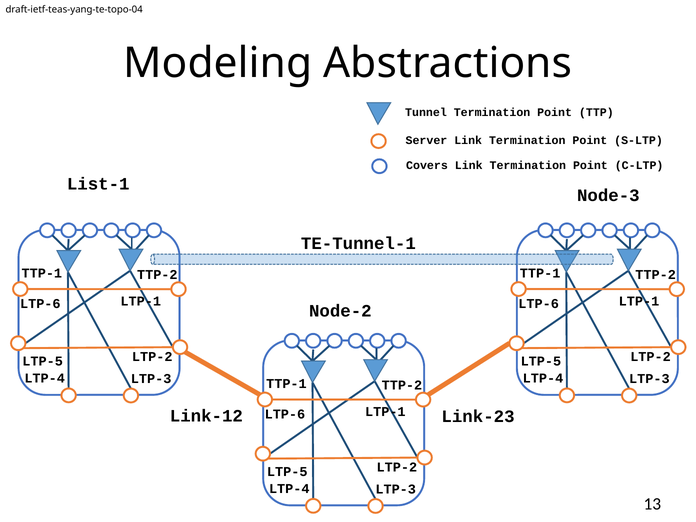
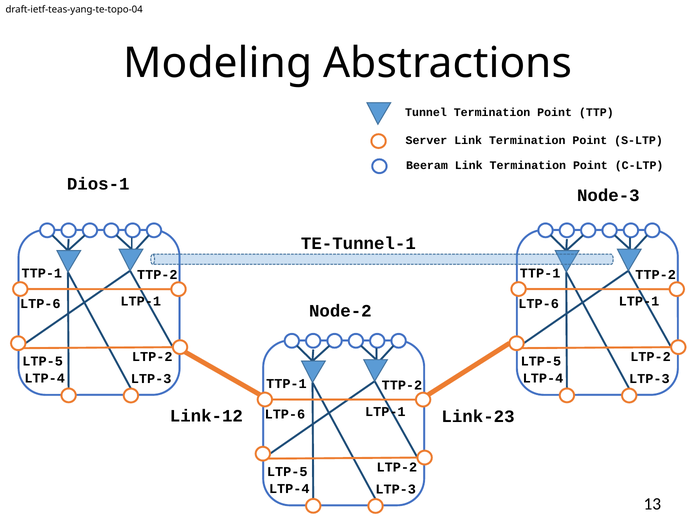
Covers: Covers -> Beeram (427, 166)
List-1: List-1 -> Dios-1 (98, 184)
